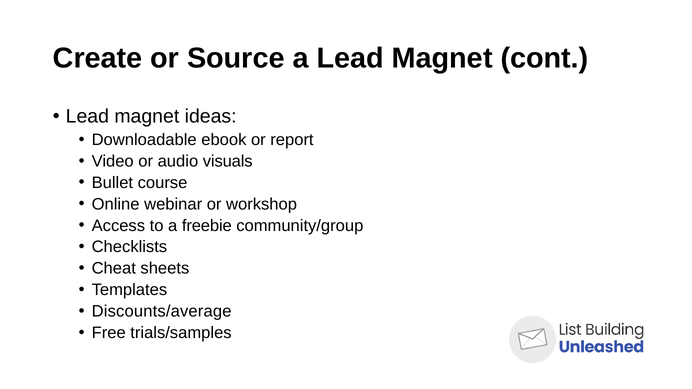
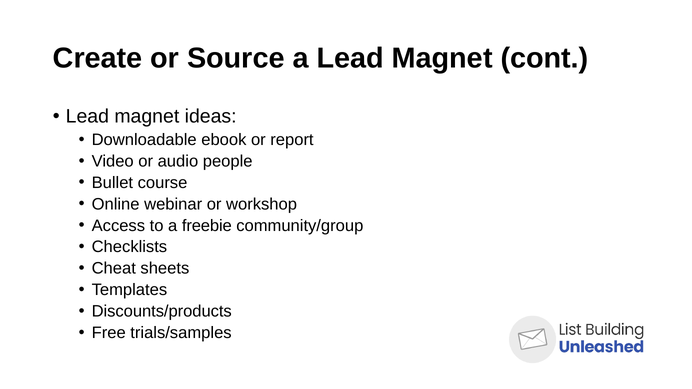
visuals: visuals -> people (228, 161)
Discounts/average: Discounts/average -> Discounts/products (162, 312)
